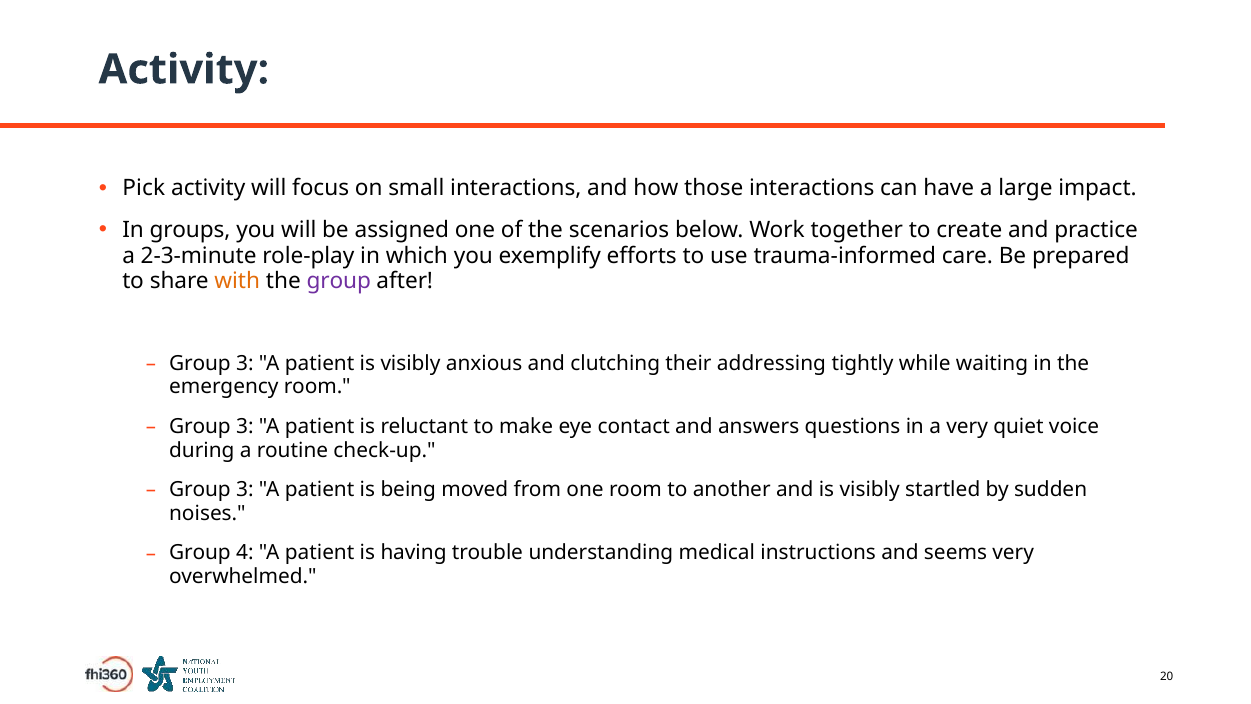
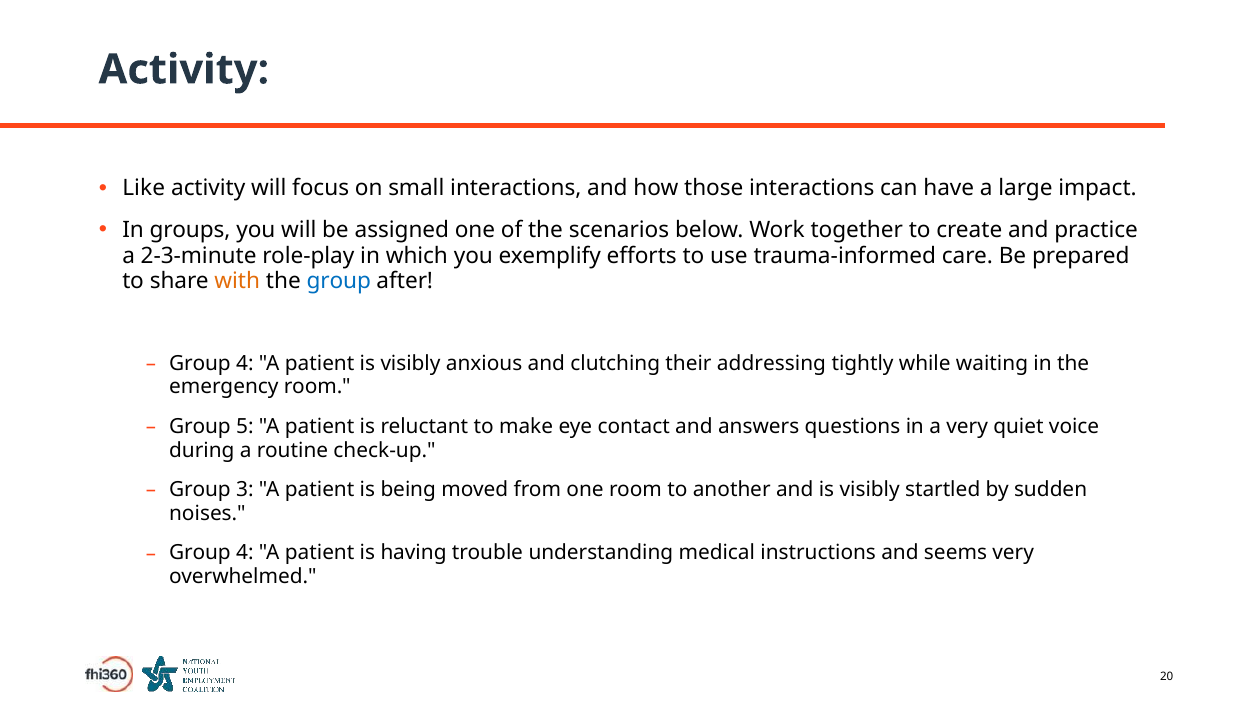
Pick: Pick -> Like (144, 188)
group colour: purple -> blue (339, 281)
3: 3 -> 4 (245, 363)
3: 3 -> 5 (245, 426)
